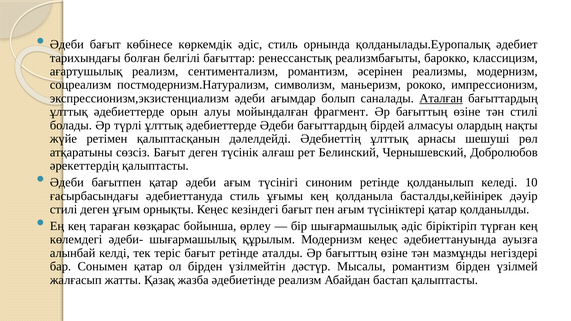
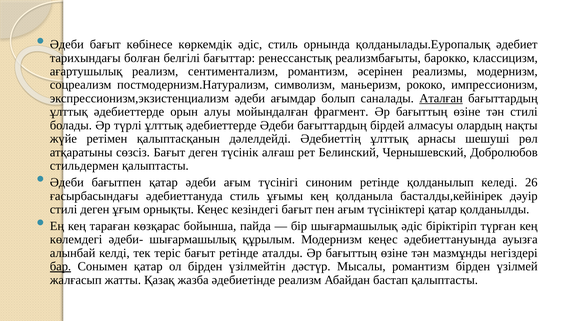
әрекеттердің: әрекеттердің -> стильдермен (84, 166)
10: 10 -> 26 (531, 183)
өрлеу: өрлеу -> пайда (255, 226)
бар underline: none -> present (61, 267)
